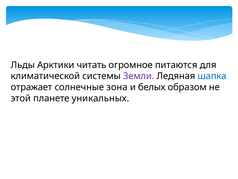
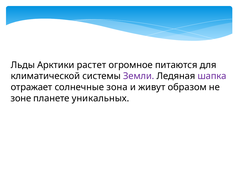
читать: читать -> растет (91, 65)
шапка colour: blue -> purple (212, 76)
белых: белых -> живут (152, 87)
этой: этой -> зоне (21, 98)
